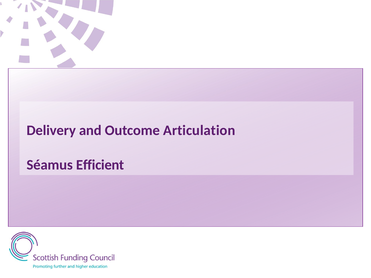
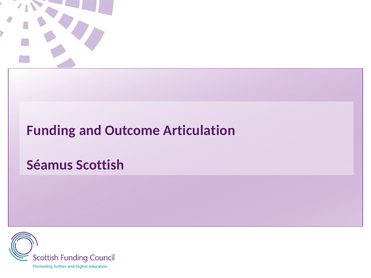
Delivery: Delivery -> Funding (51, 130)
Efficient: Efficient -> Scottish (100, 165)
